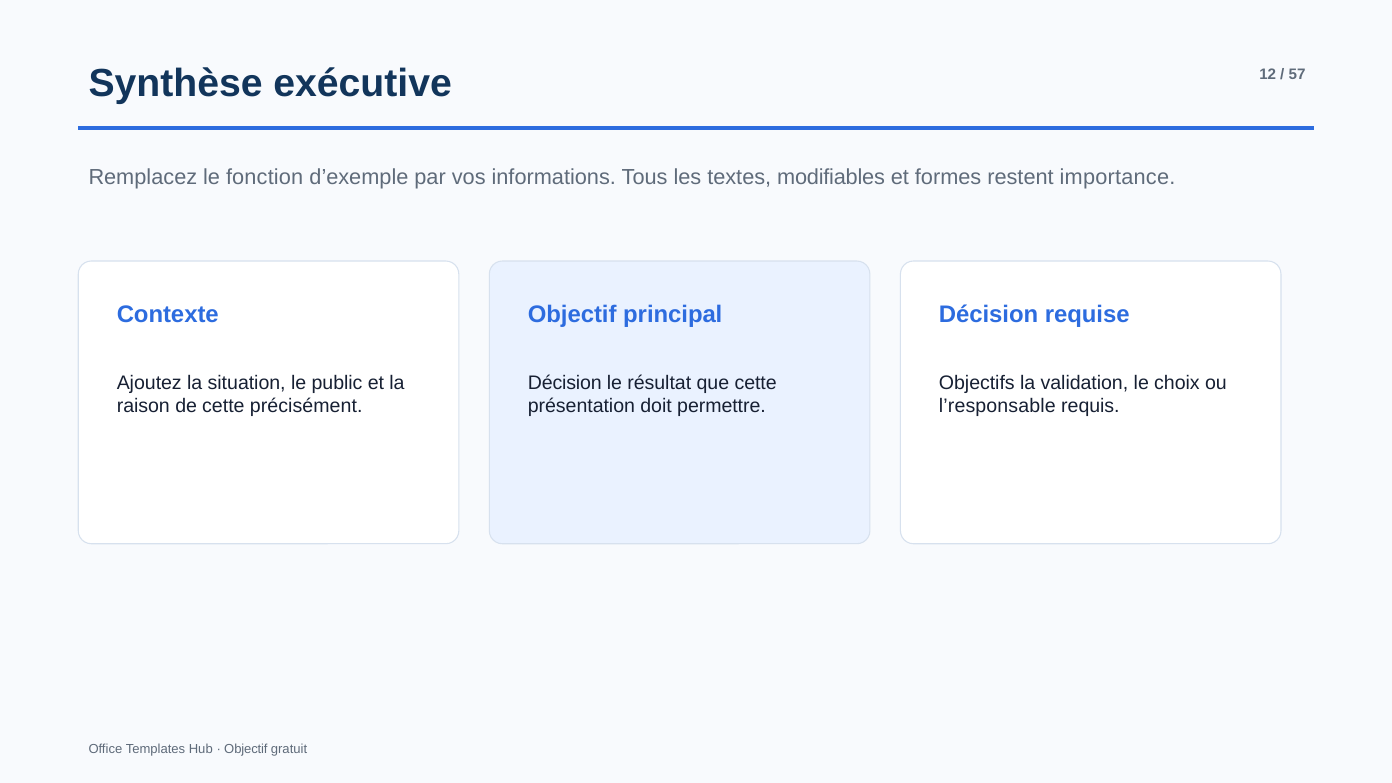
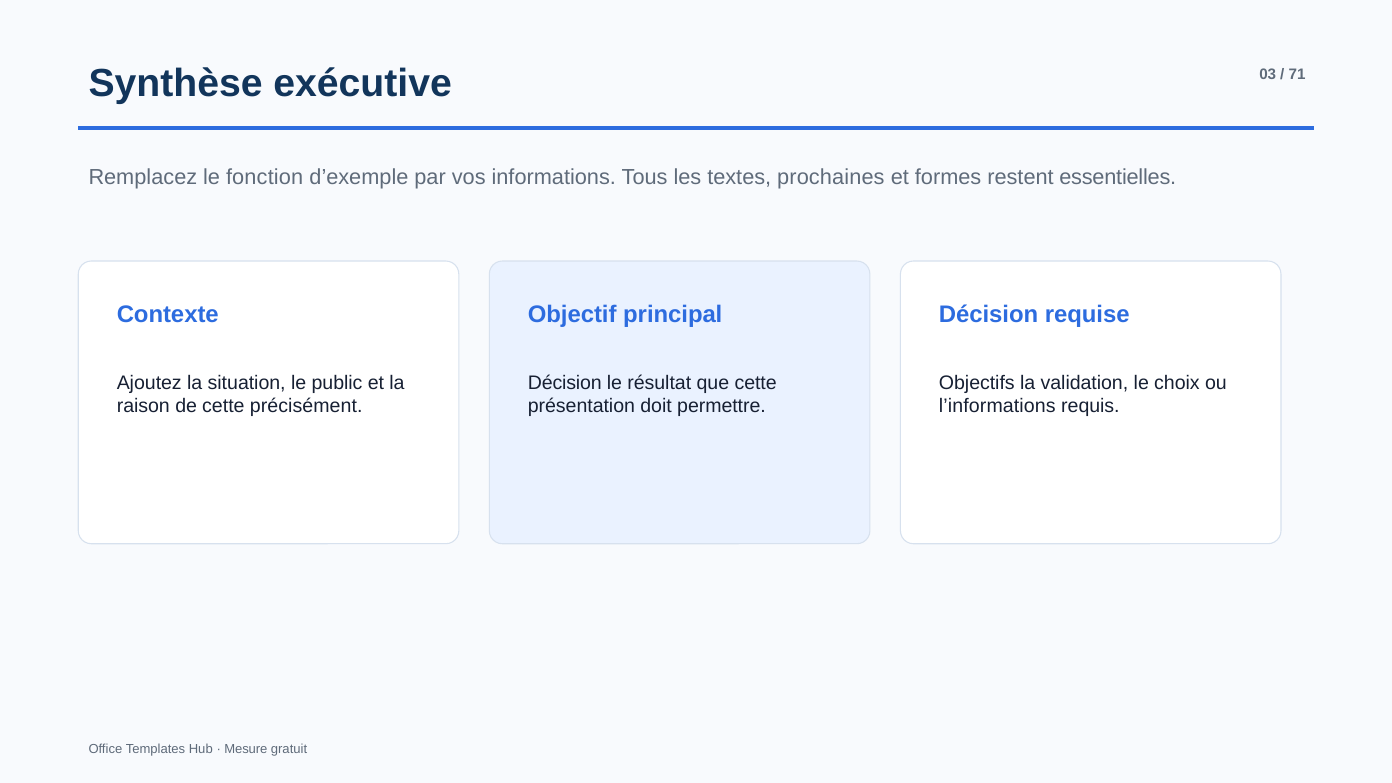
12: 12 -> 03 (1268, 74)
57: 57 -> 71 (1297, 74)
modifiables: modifiables -> prochaines (831, 177)
importance: importance -> essentielles (1118, 177)
l’responsable: l’responsable -> l’informations (997, 406)
Objectif: Objectif -> Mesure (246, 749)
